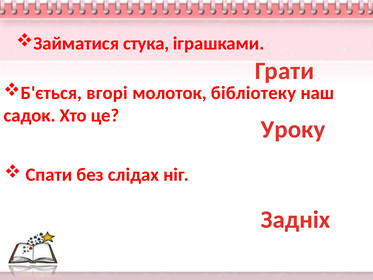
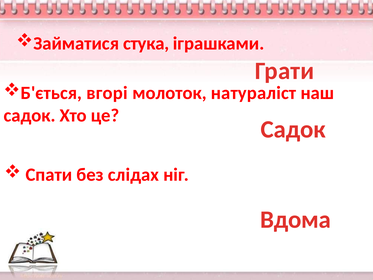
бібліотеку: бібліотеку -> натураліст (254, 93)
Уроку: Уроку -> Садок (293, 129)
Задніх: Задніх -> Вдома (296, 220)
